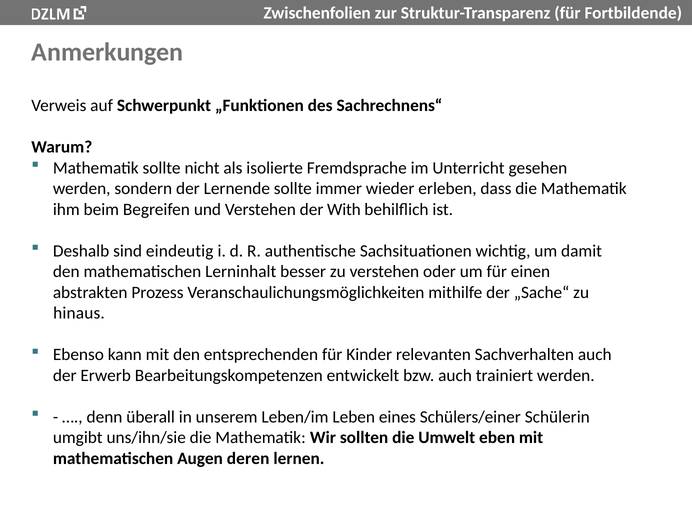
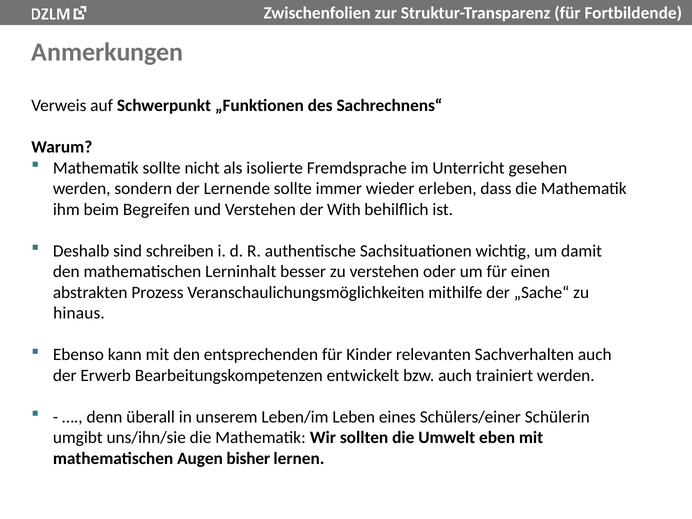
eindeutig: eindeutig -> schreiben (180, 251)
deren: deren -> bisher (248, 458)
